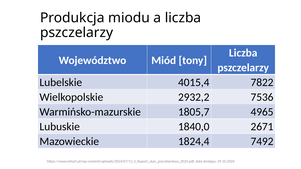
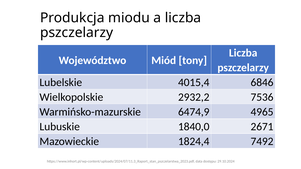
7822: 7822 -> 6846 (262, 83)
1805,7: 1805,7 -> 6474,9 (194, 112)
